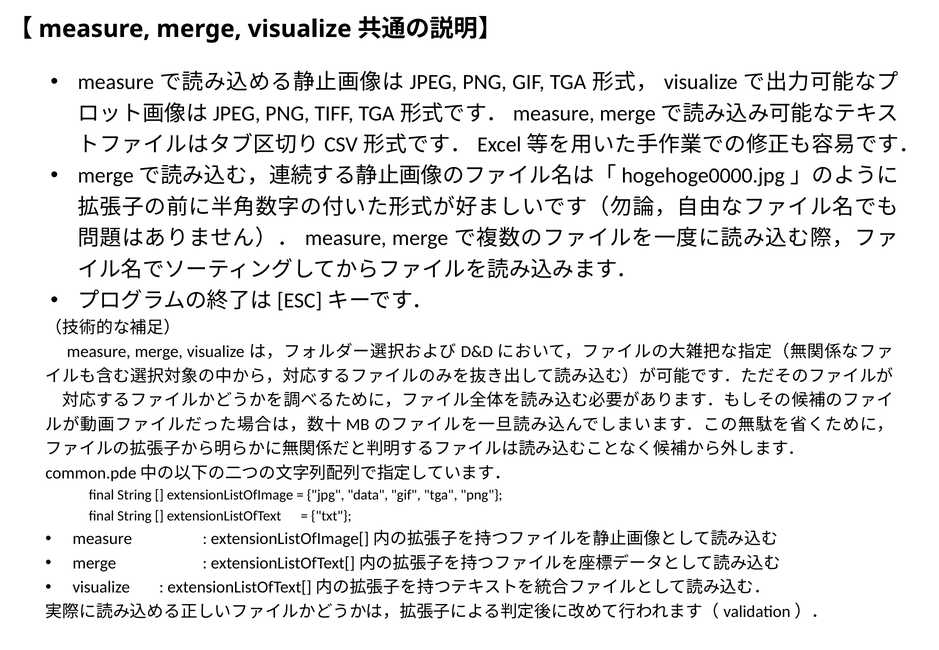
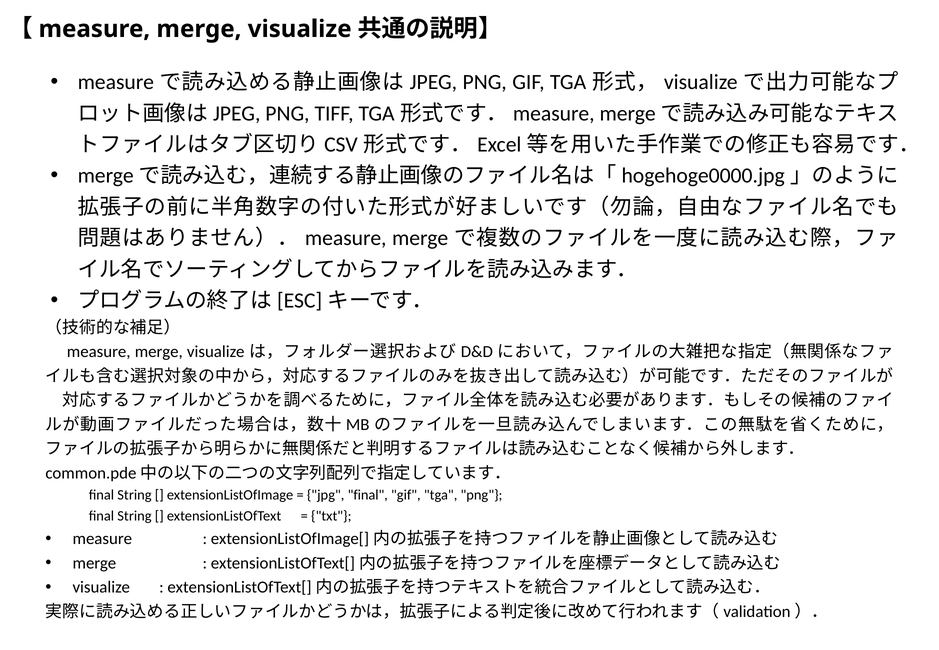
jpg data: data -> final (368, 495)
